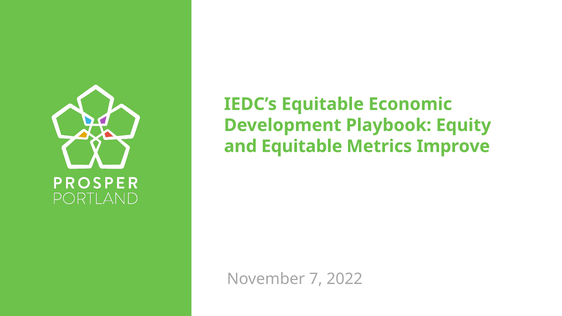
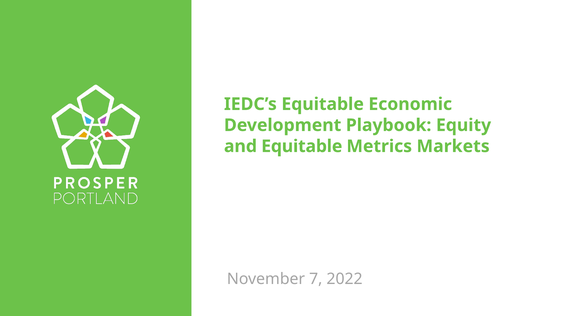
Improve: Improve -> Markets (453, 146)
